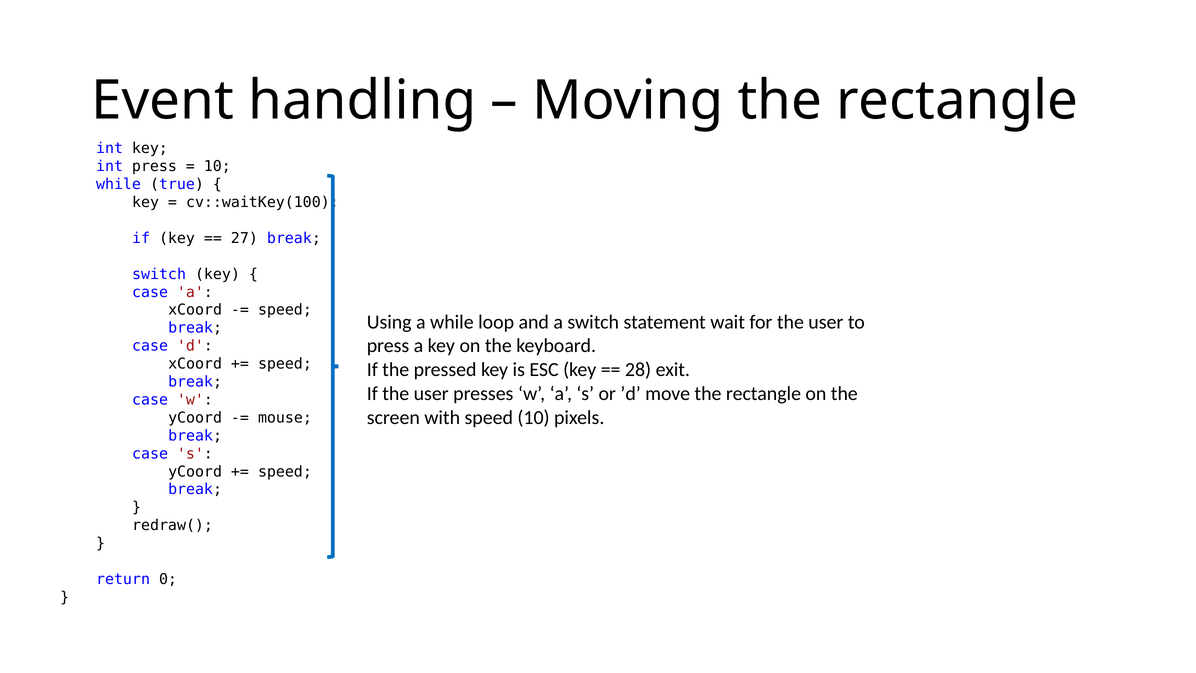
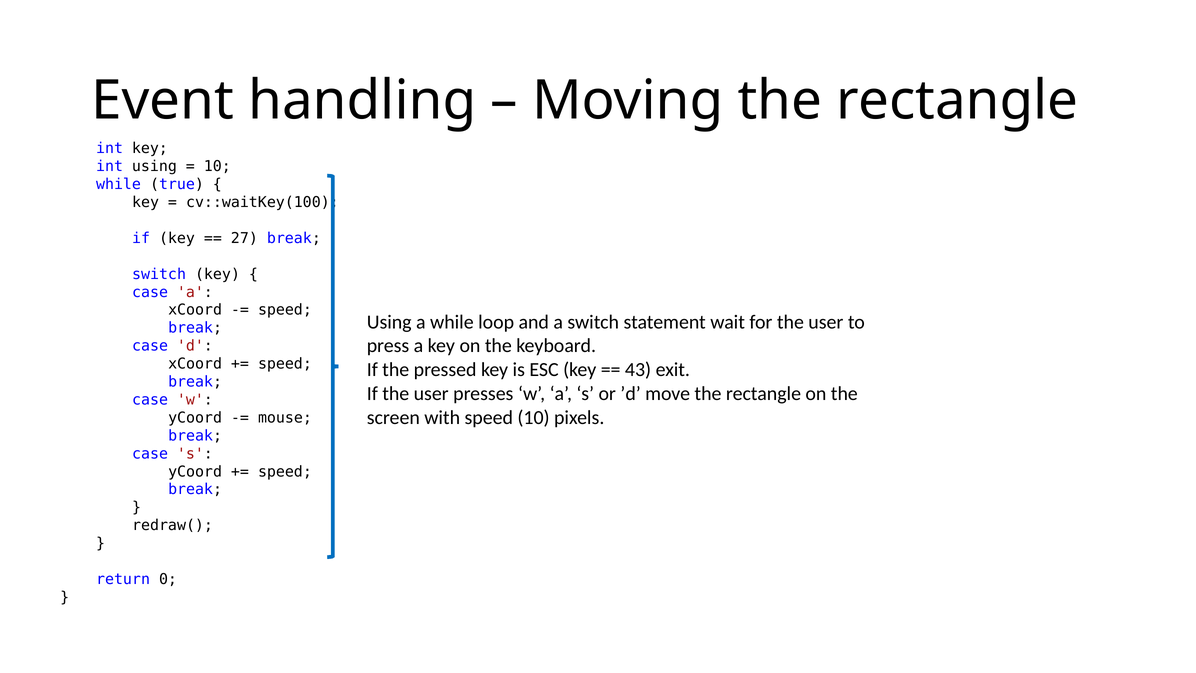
int press: press -> using (154, 166)
28: 28 -> 43 (638, 370)
